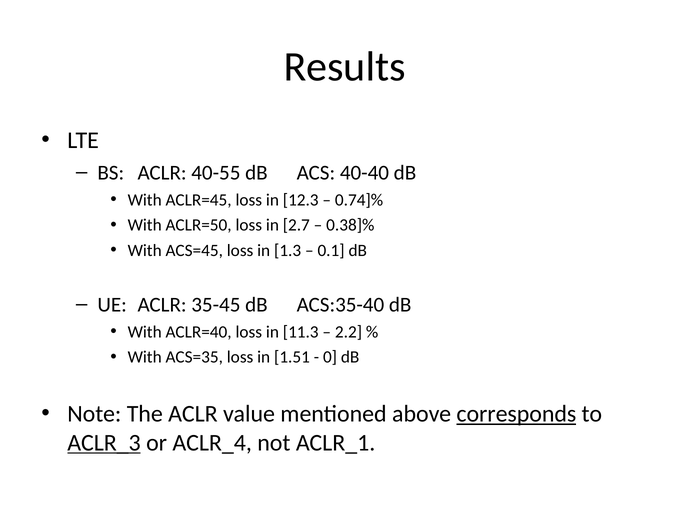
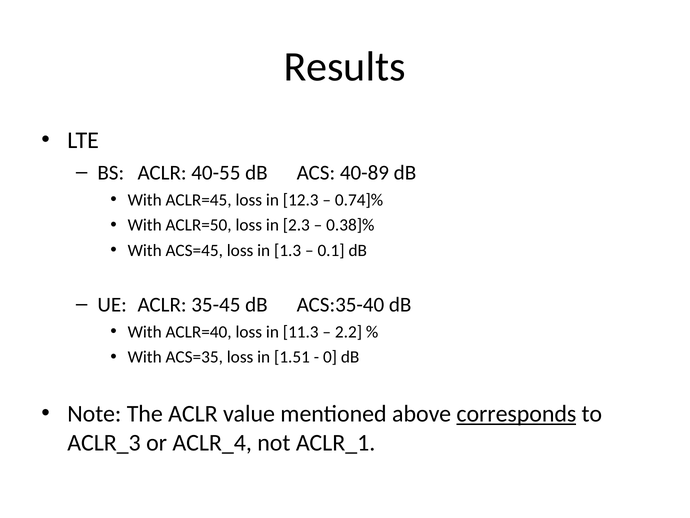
40-40: 40-40 -> 40-89 (364, 172)
2.7: 2.7 -> 2.3 (296, 225)
ACLR_3 underline: present -> none (104, 442)
